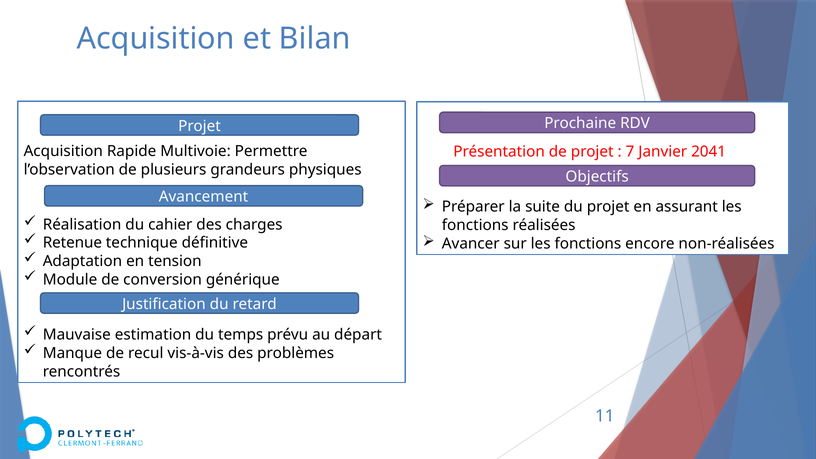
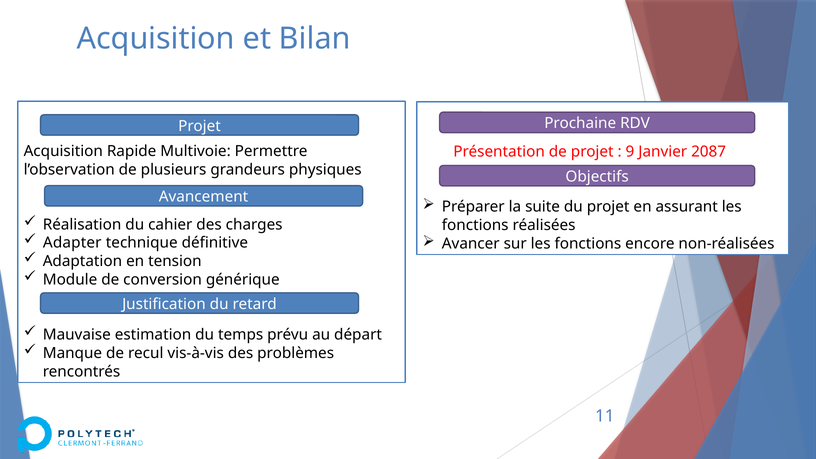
7: 7 -> 9 (630, 152)
2041: 2041 -> 2087 (709, 152)
Retenue: Retenue -> Adapter (72, 243)
